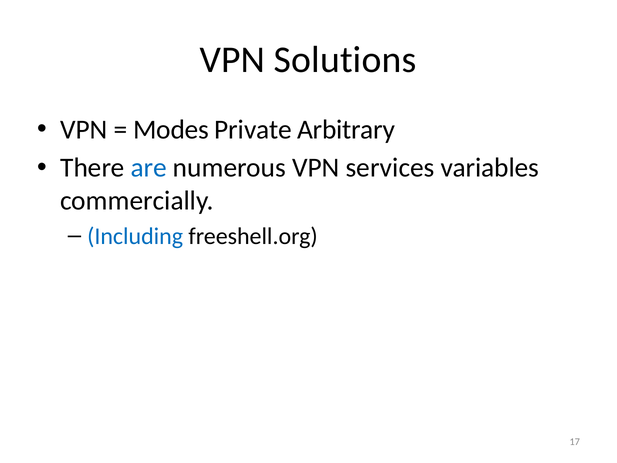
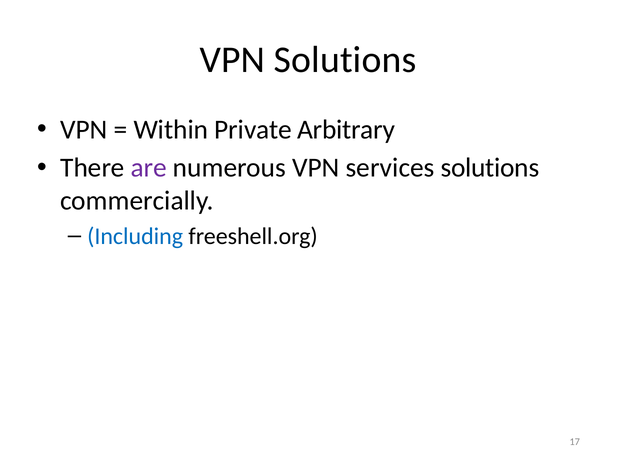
Modes: Modes -> Within (171, 129)
are colour: blue -> purple (149, 168)
services variables: variables -> solutions (490, 168)
